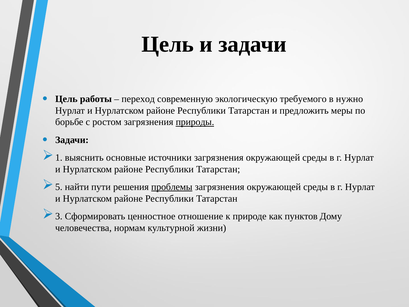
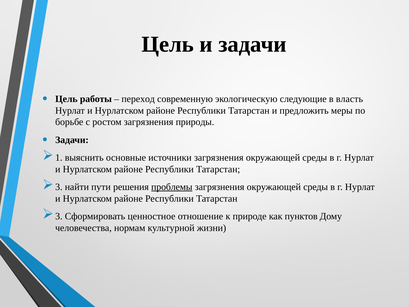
требуемого: требуемого -> следующие (303, 99)
нужно: нужно -> власть (350, 99)
природы underline: present -> none (195, 122)
5: 5 -> 3 (59, 187)
